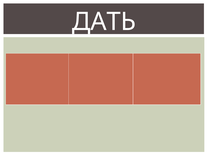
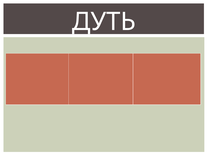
ДАТЬ: ДАТЬ -> ДУТЬ (104, 22)
